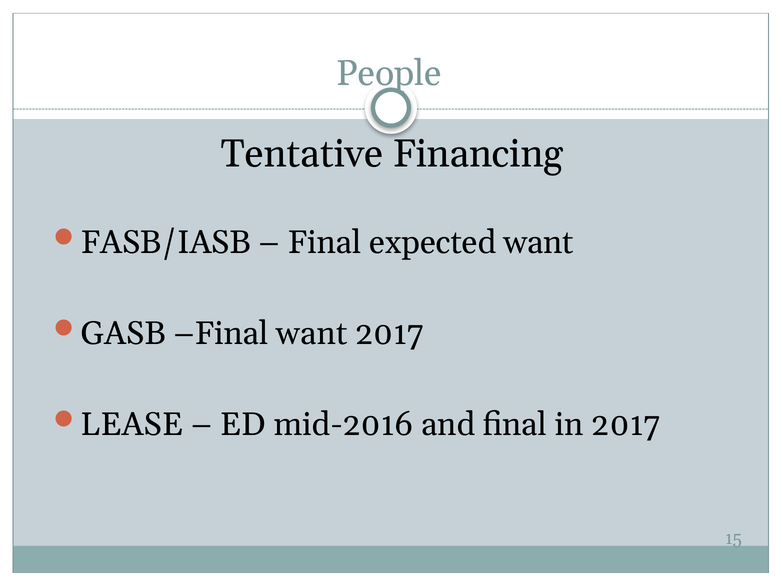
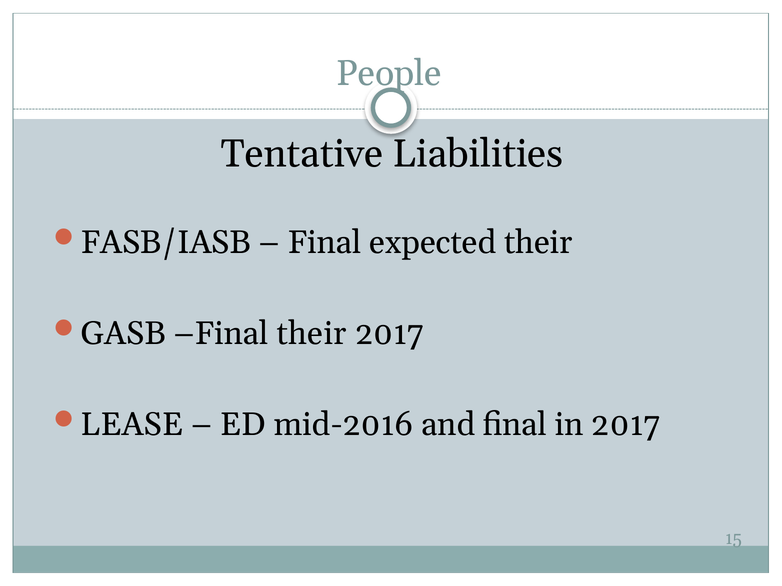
Financing: Financing -> Liabilities (478, 154)
expected want: want -> their (538, 243)
Final want: want -> their (312, 334)
